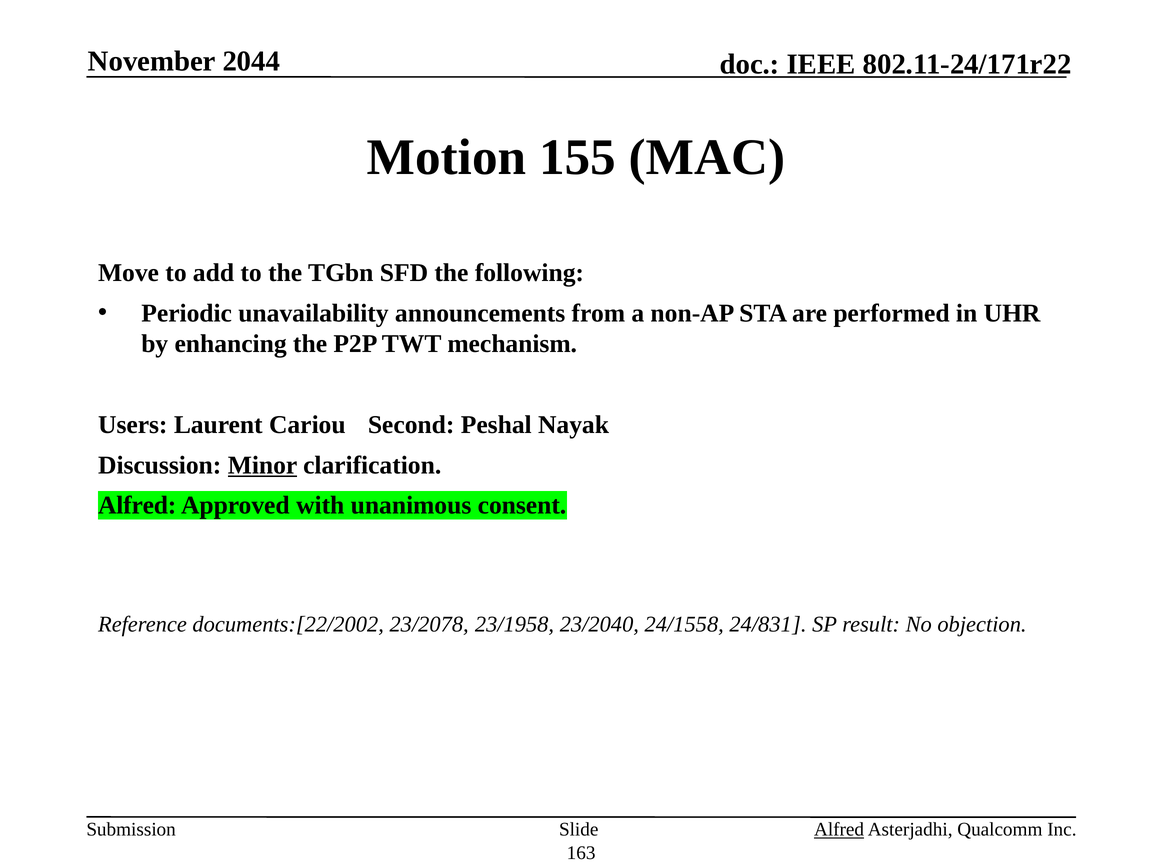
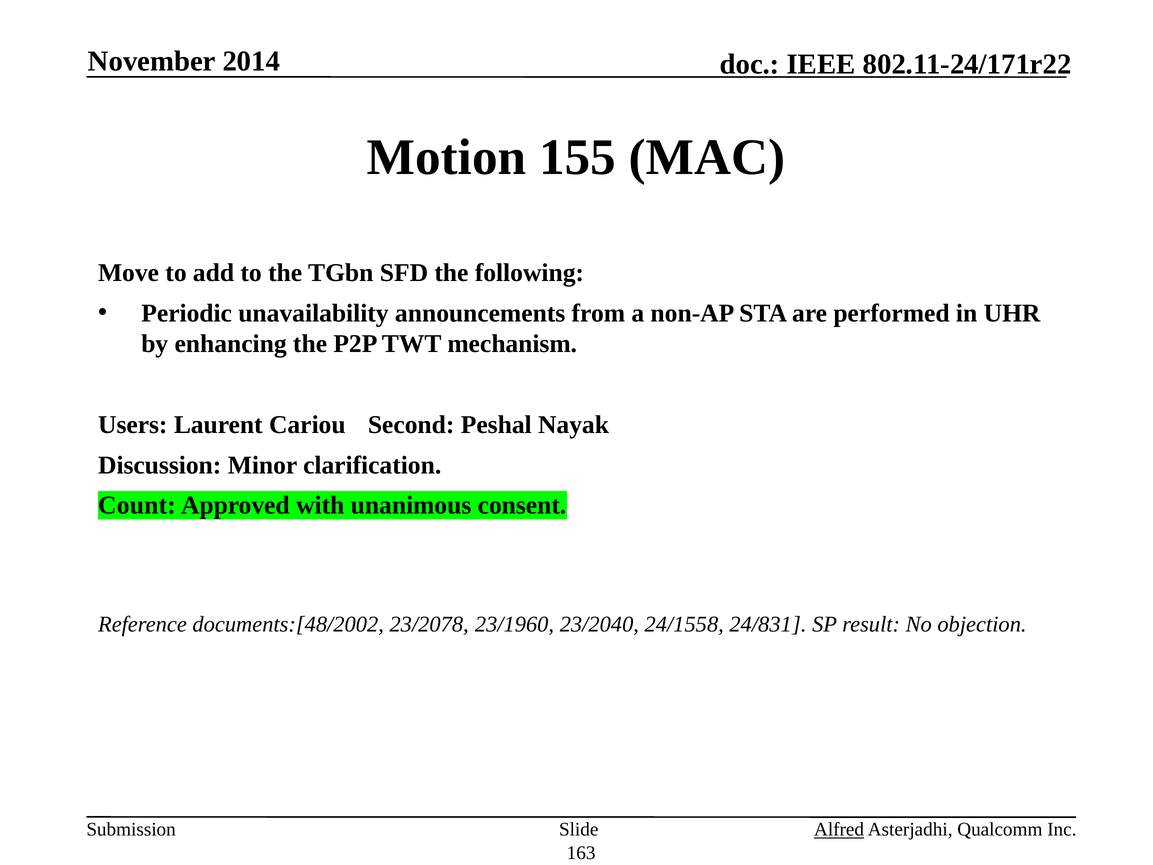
2044: 2044 -> 2014 (251, 61)
Minor underline: present -> none (263, 465)
Alfred: Alfred -> Count (137, 505)
documents:[22/2002: documents:[22/2002 -> documents:[48/2002 (288, 624)
23/1958: 23/1958 -> 23/1960 (515, 624)
